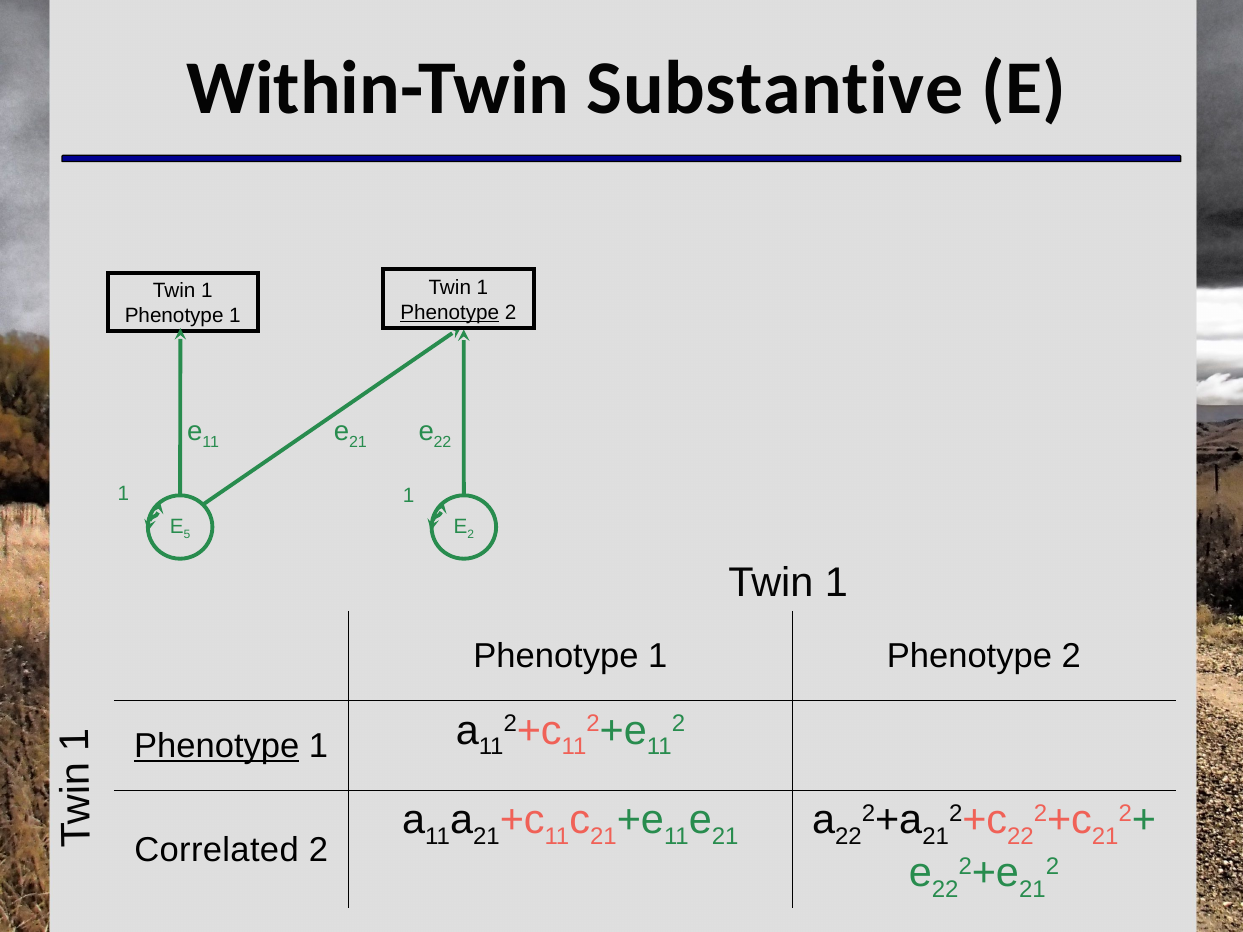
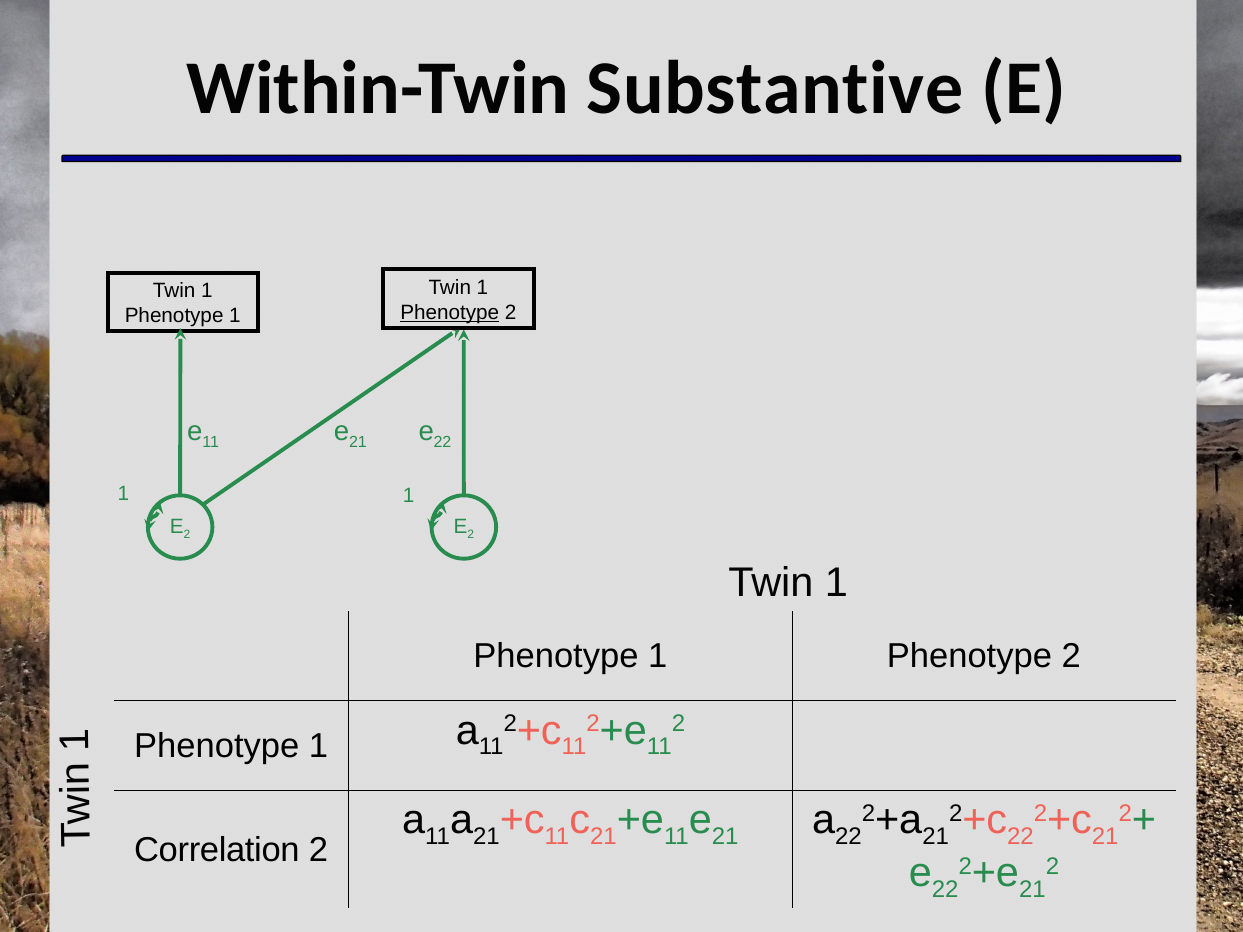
5: 5 -> 2 (187, 535)
Phenotype underline: present -> none (217, 746)
Correlated: Correlated -> Correlation (217, 850)
